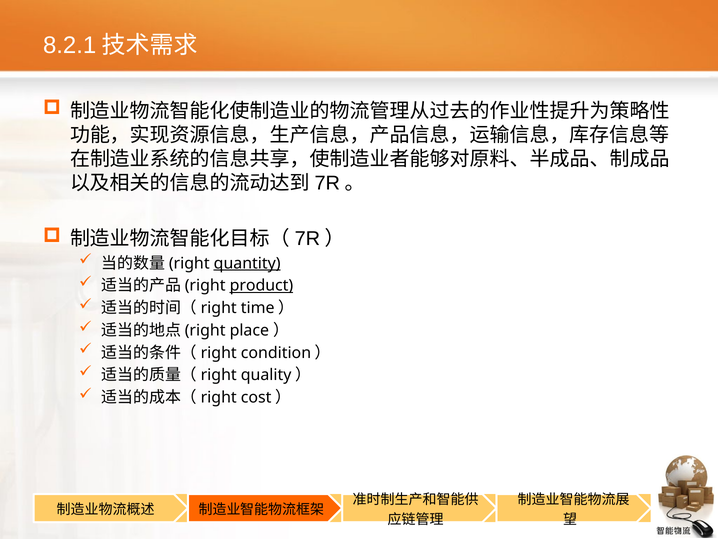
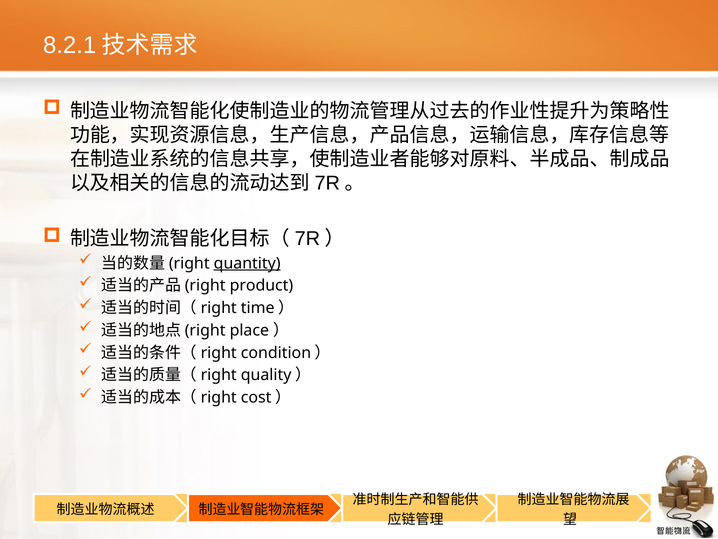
product underline: present -> none (261, 285)
